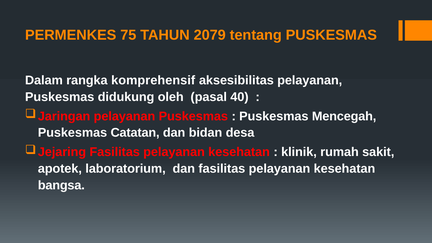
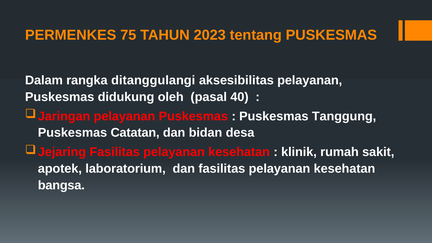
2079: 2079 -> 2023 (210, 35)
komprehensif: komprehensif -> ditanggulangi (153, 80)
Mencegah: Mencegah -> Tanggung (344, 116)
